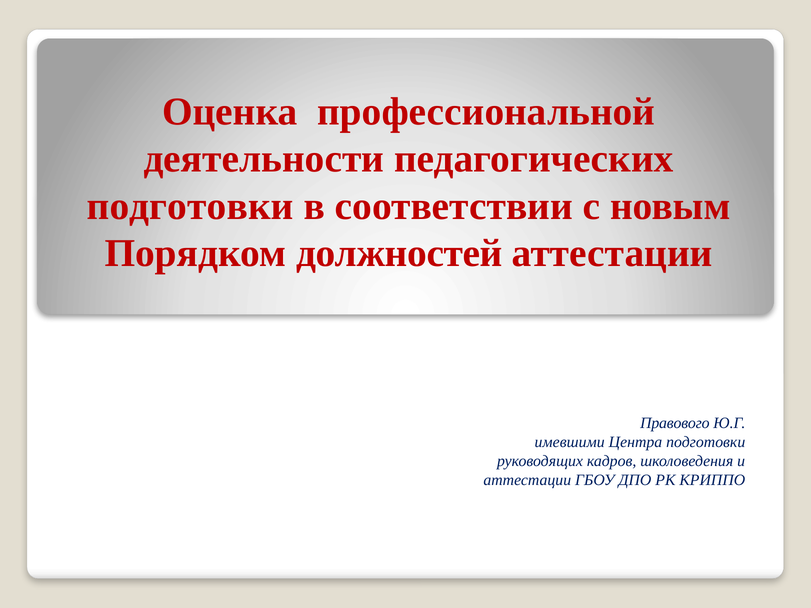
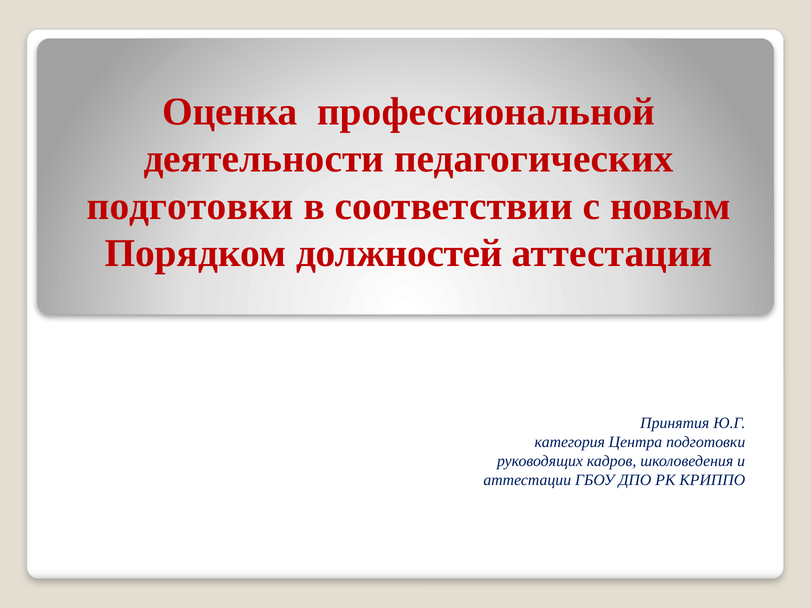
Правового: Правового -> Принятия (675, 423)
имевшими: имевшими -> категория (570, 442)
